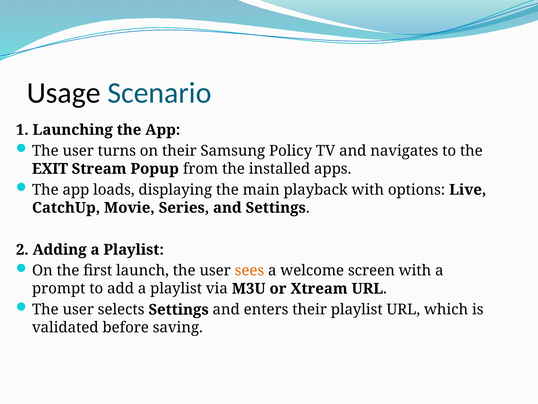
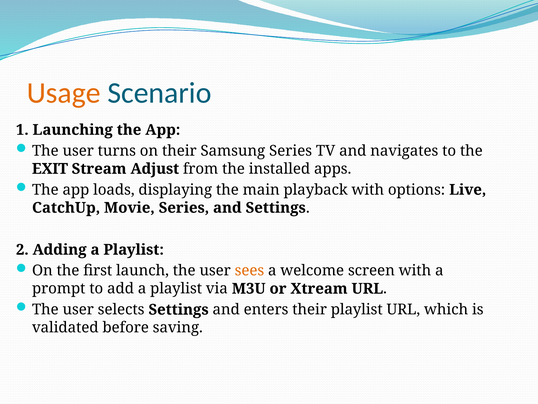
Usage colour: black -> orange (64, 93)
Samsung Policy: Policy -> Series (291, 151)
Popup: Popup -> Adjust (155, 169)
